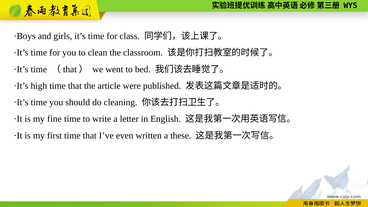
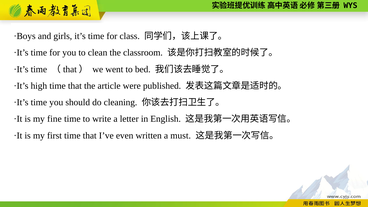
these: these -> must (181, 136)
